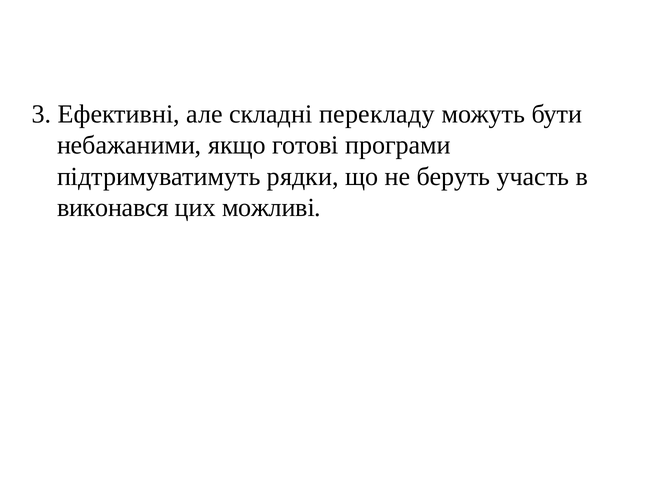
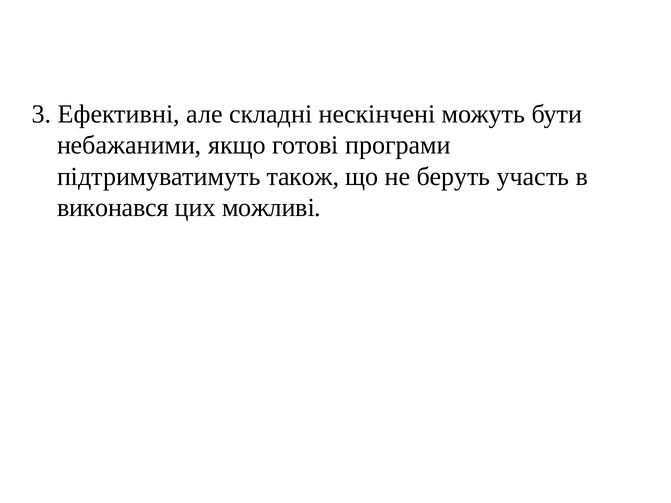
перекладу: перекладу -> нескінчені (377, 114)
рядки: рядки -> також (303, 177)
